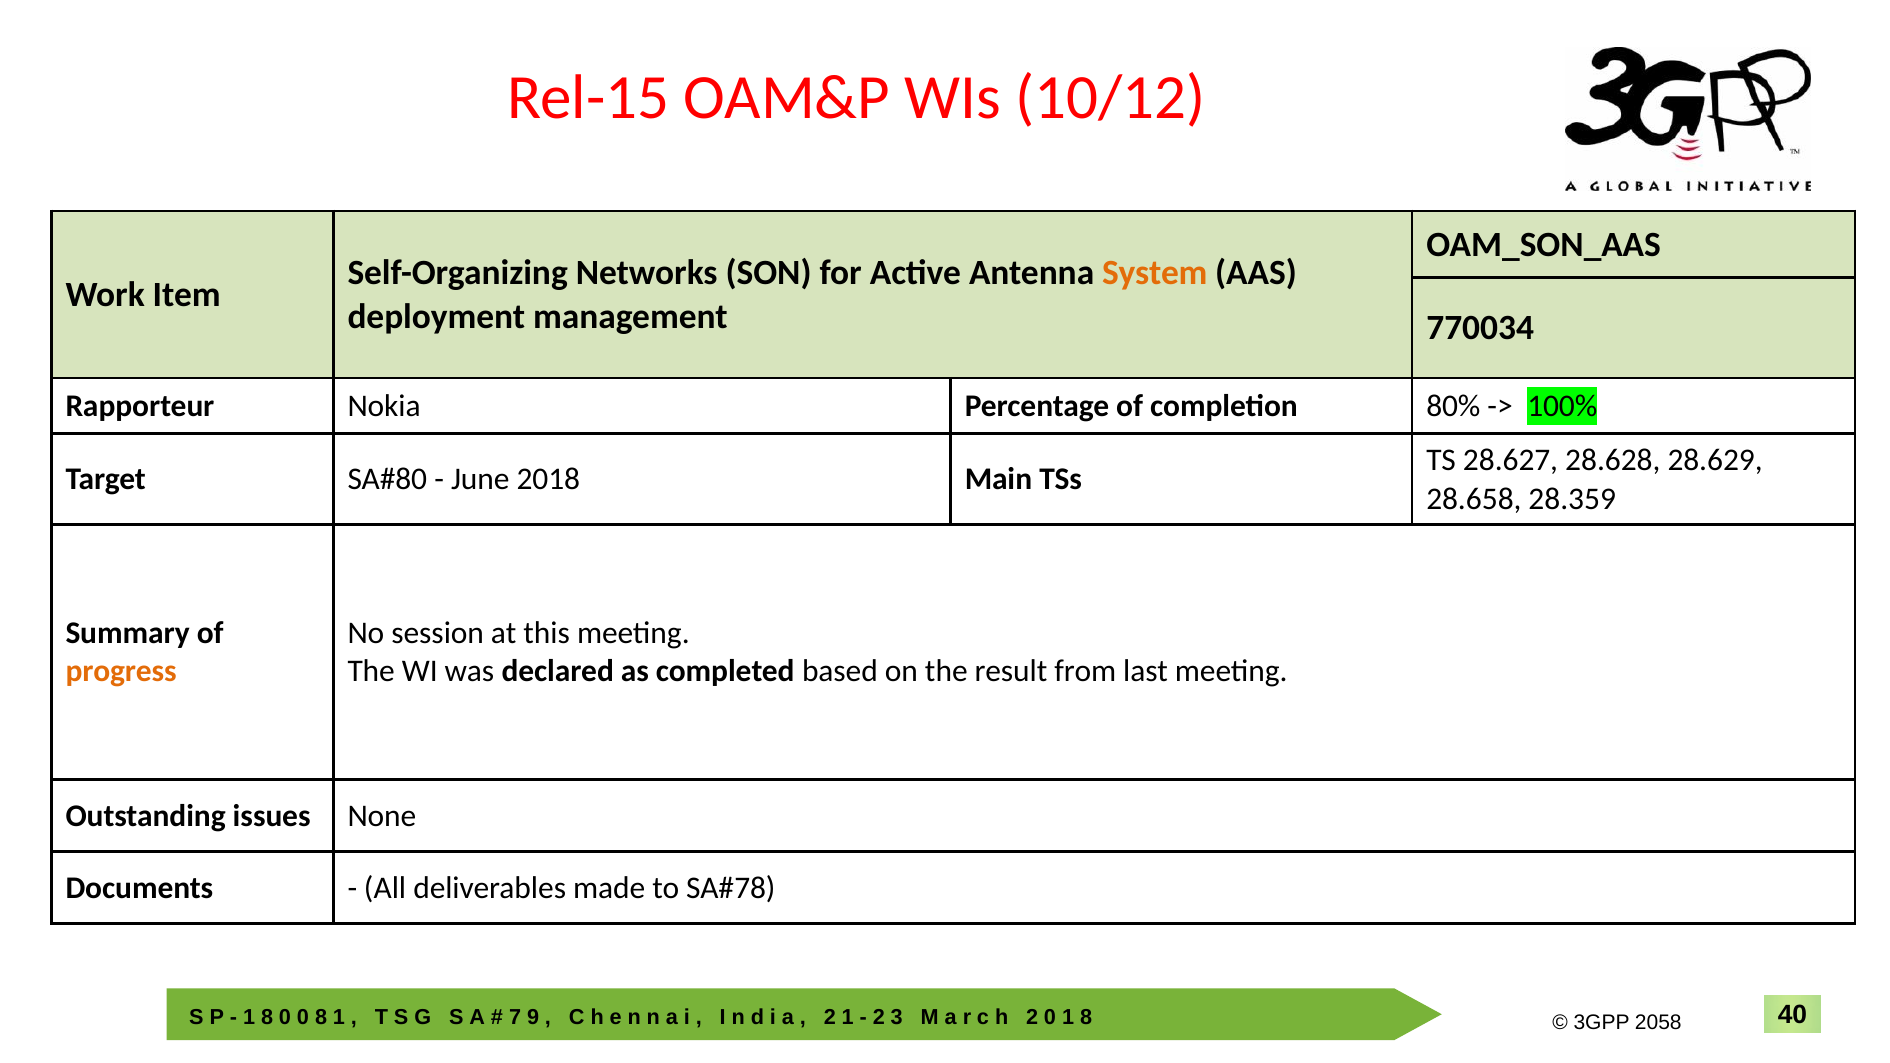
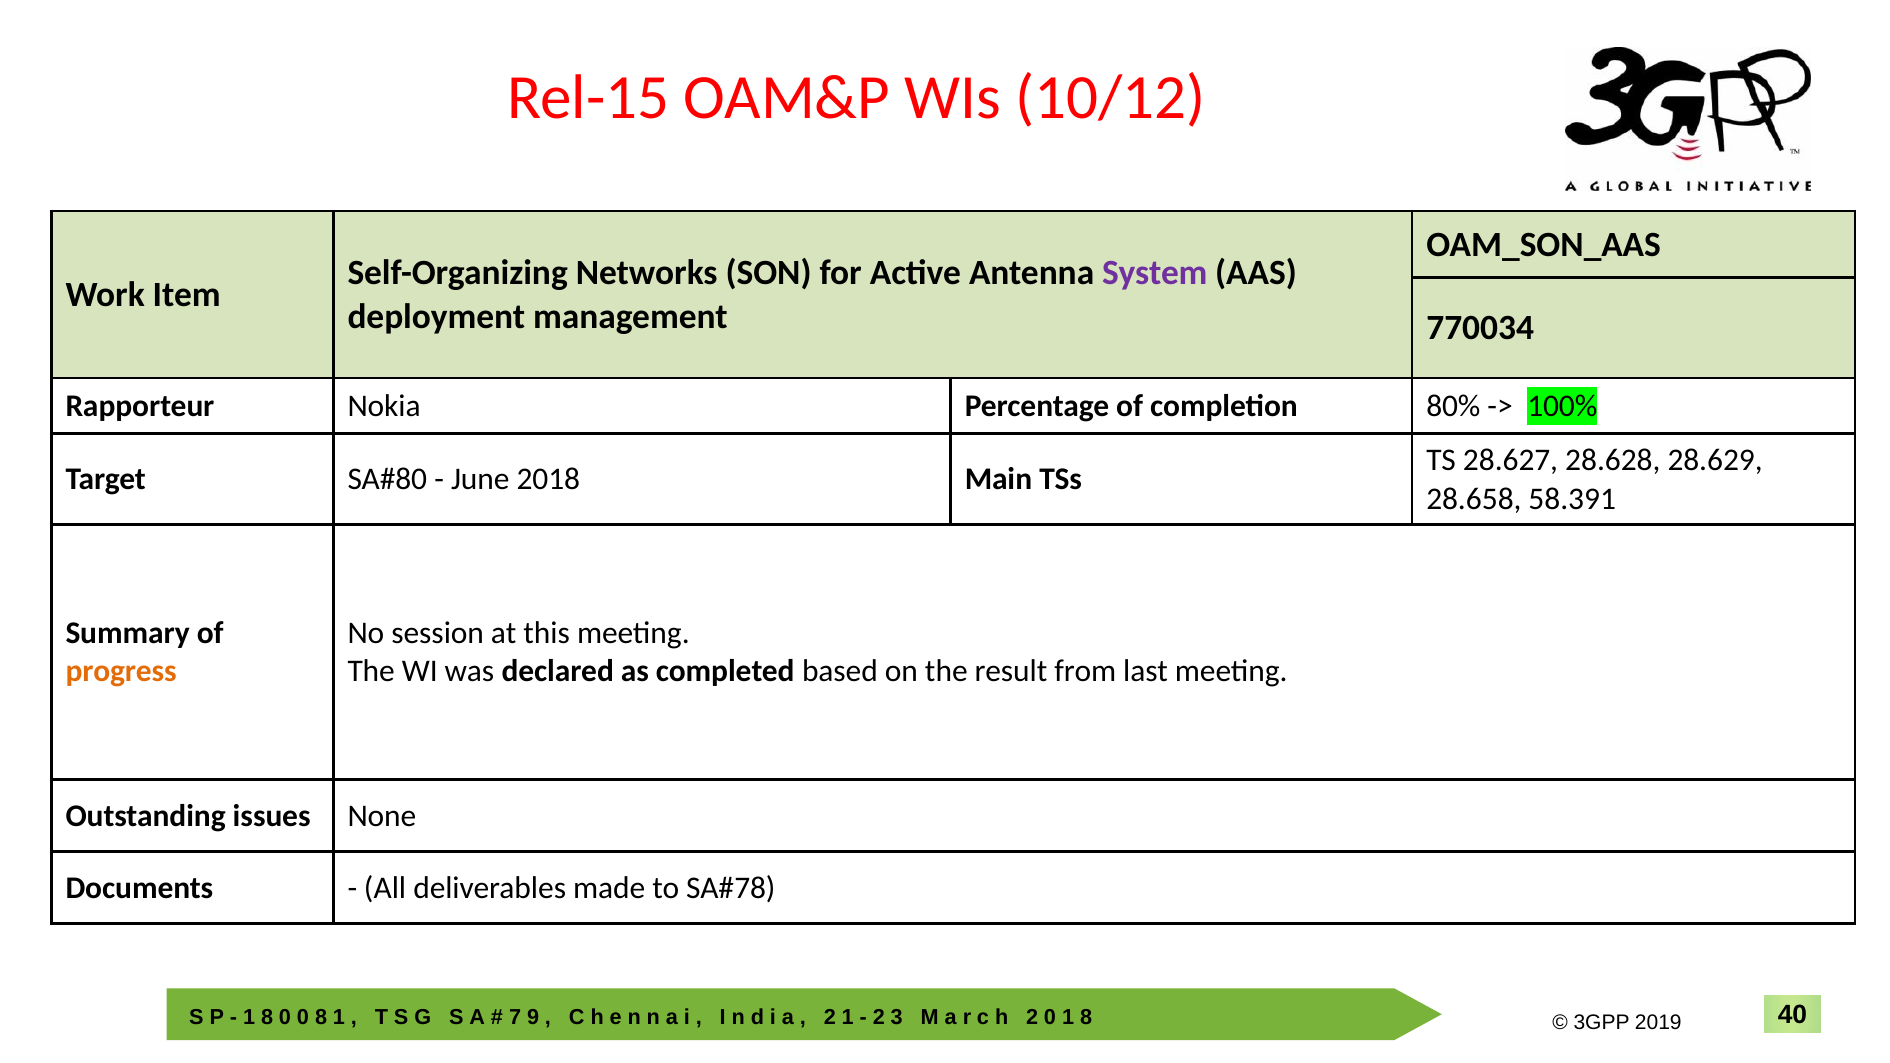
System colour: orange -> purple (1155, 273)
28.359: 28.359 -> 58.391 (1572, 499)
2058: 2058 -> 2019 (1658, 1023)
